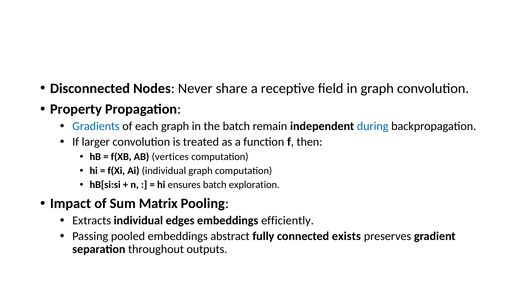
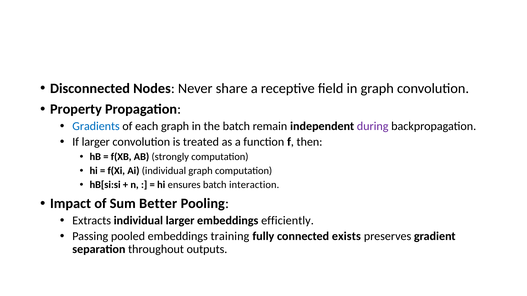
during colour: blue -> purple (373, 126)
vertices: vertices -> strongly (170, 157)
exploration: exploration -> interaction (254, 185)
Matrix: Matrix -> Better (158, 204)
individual edges: edges -> larger (180, 221)
abstract: abstract -> training (230, 237)
